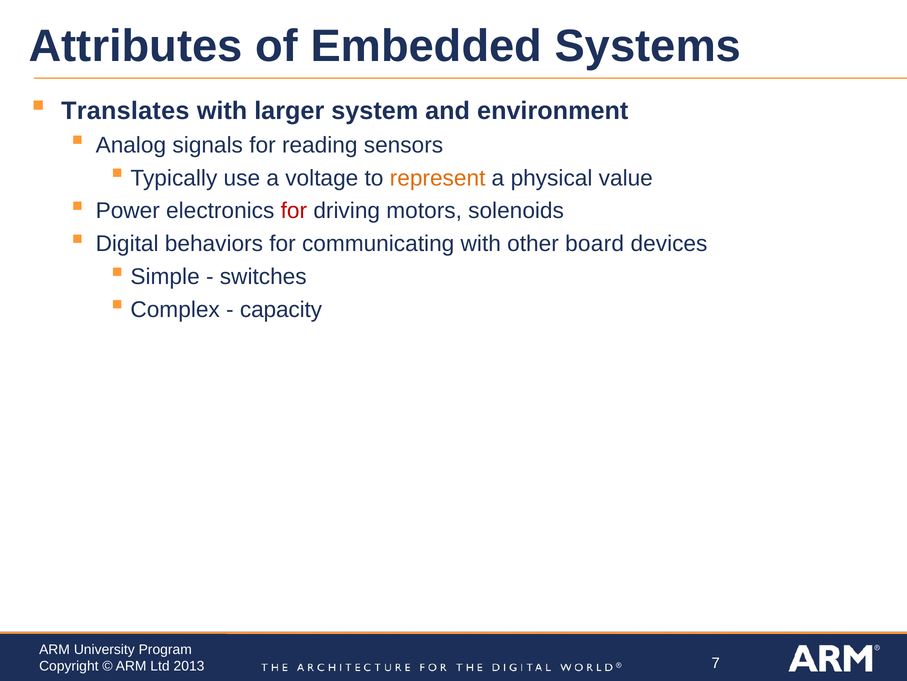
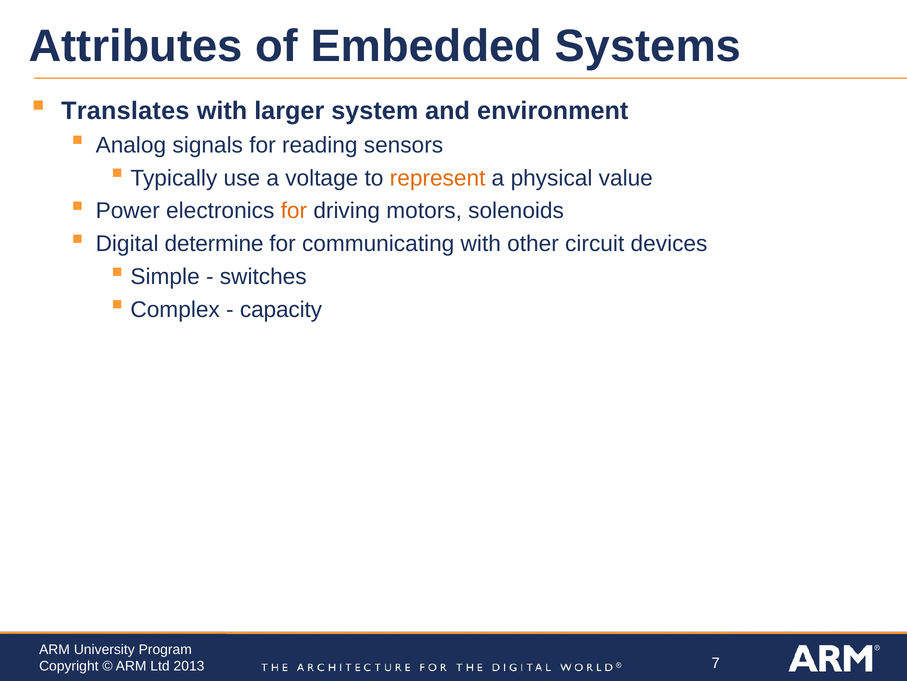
for colour: red -> orange (294, 211)
behaviors: behaviors -> determine (214, 244)
board: board -> circuit (595, 244)
